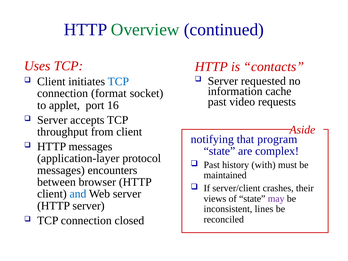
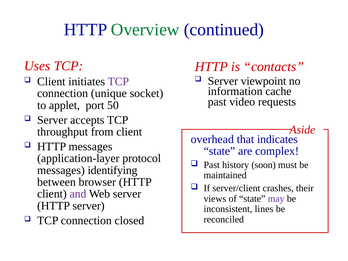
requested: requested -> viewpoint (264, 81)
TCP colour: blue -> purple (118, 82)
format: format -> unique (109, 93)
16: 16 -> 50 (113, 105)
notifying: notifying -> overhead (212, 139)
program: program -> indicates (277, 139)
with: with -> soon (264, 165)
encounters: encounters -> identifying (113, 170)
and colour: blue -> purple (78, 194)
